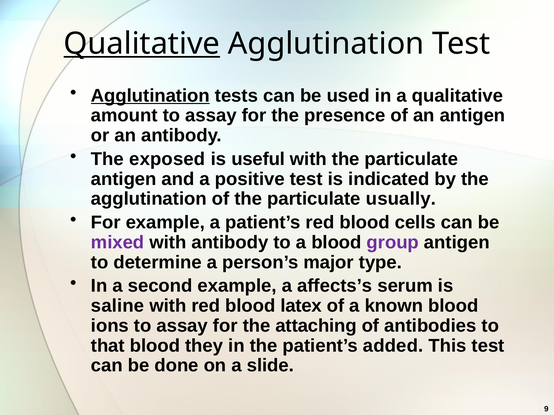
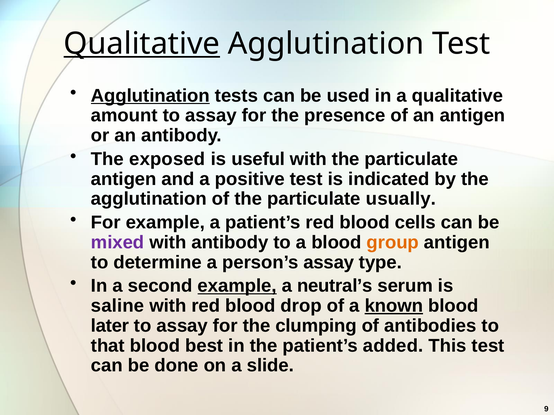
group colour: purple -> orange (393, 243)
person’s major: major -> assay (329, 263)
example underline: none -> present (237, 286)
affects’s: affects’s -> neutral’s (335, 286)
latex: latex -> drop (301, 306)
known underline: none -> present (394, 306)
ions: ions -> later (110, 326)
attaching: attaching -> clumping (316, 326)
they: they -> best (204, 346)
